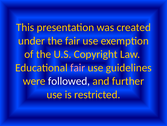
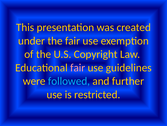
followed colour: white -> light blue (69, 81)
